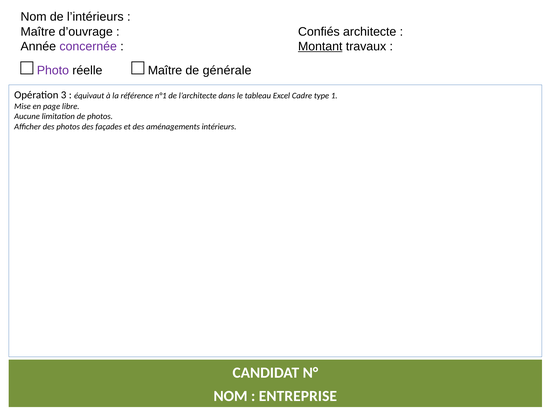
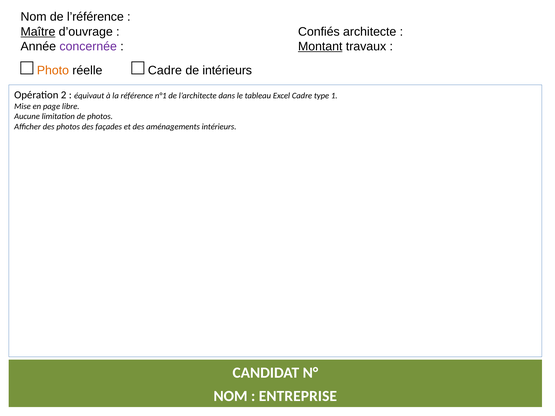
l’intérieurs: l’intérieurs -> l’référence (95, 17)
Maître underline: none -> present (38, 32)
Photo colour: purple -> orange (53, 71)
Maître: Maître -> Cadre (165, 71)
de générale: générale -> intérieurs (227, 71)
3: 3 -> 2 (64, 95)
